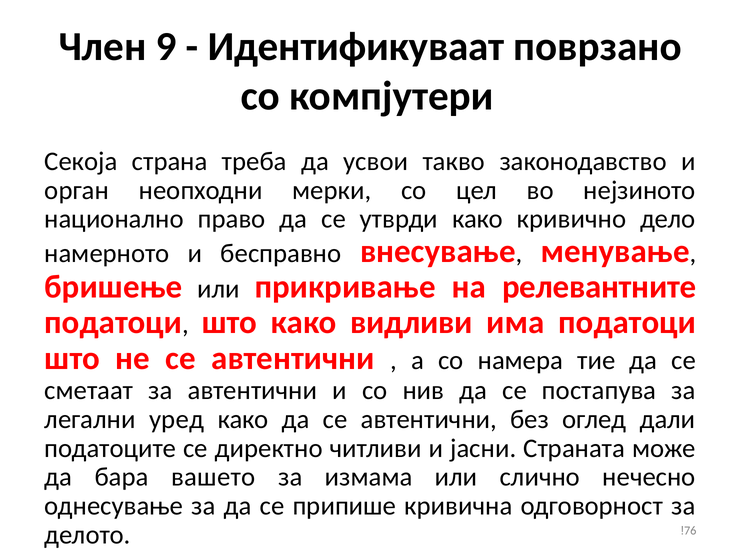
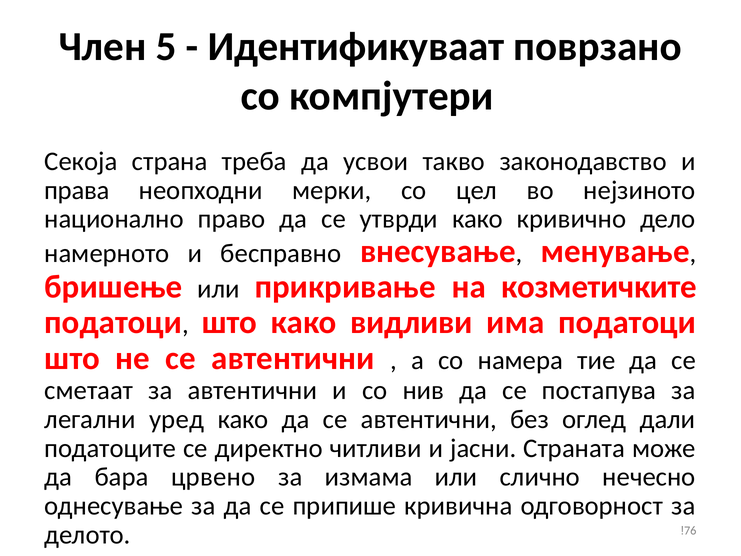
9: 9 -> 5 (166, 47)
орган: орган -> права (77, 190)
релевантните: релевантните -> козметичките (599, 287)
вашето: вашето -> црвено (213, 477)
